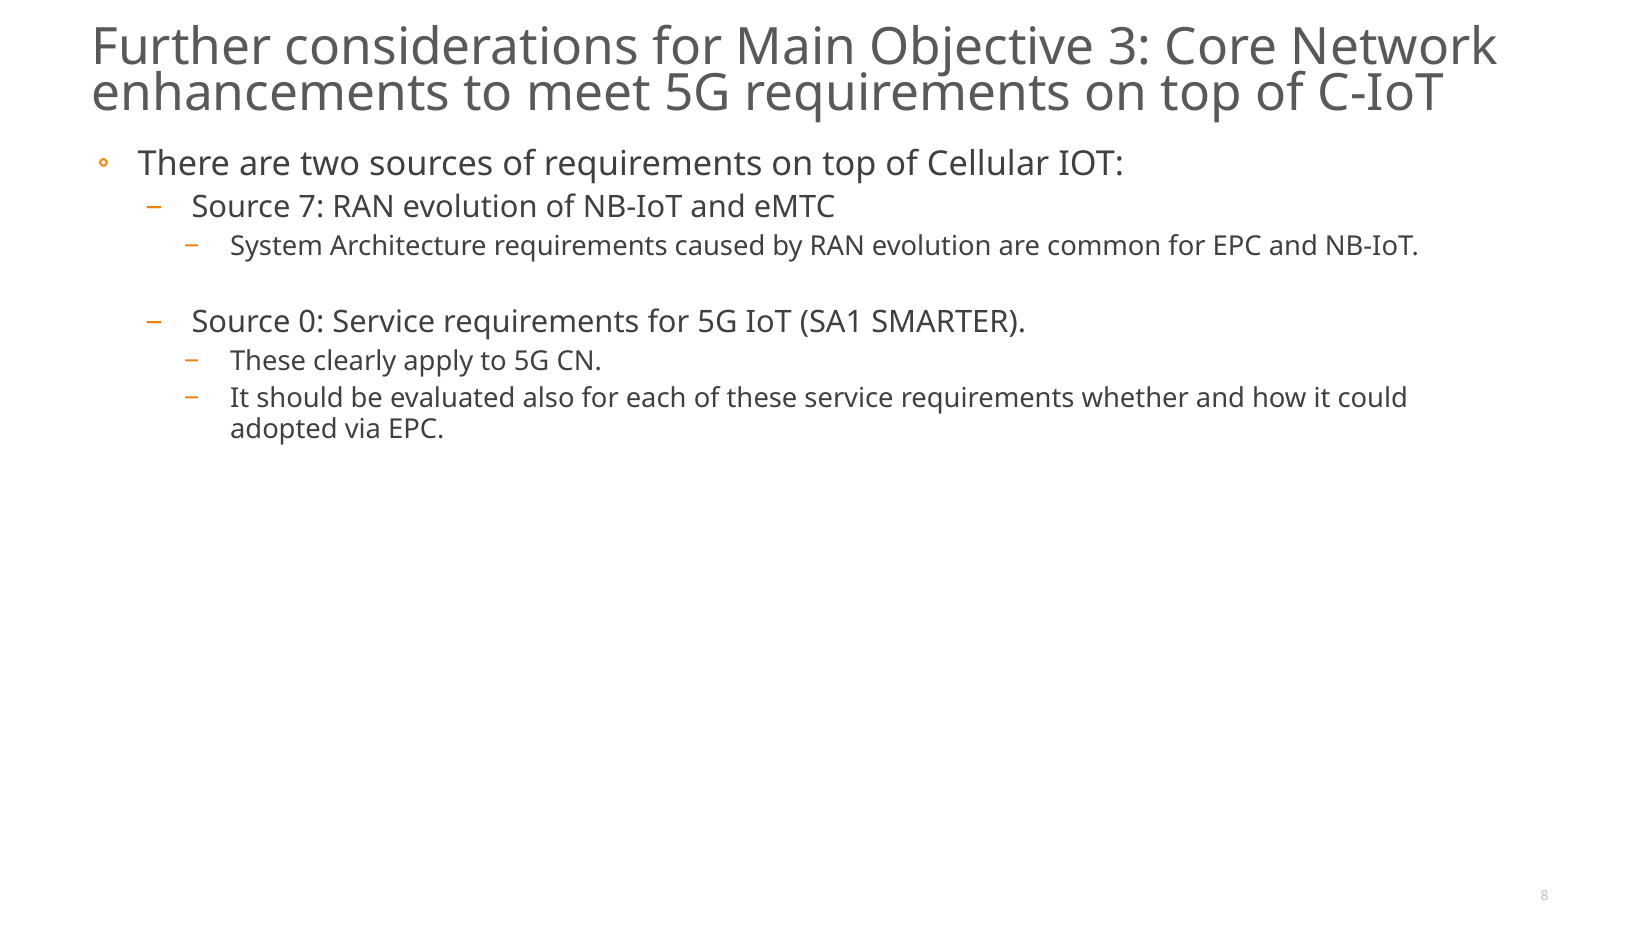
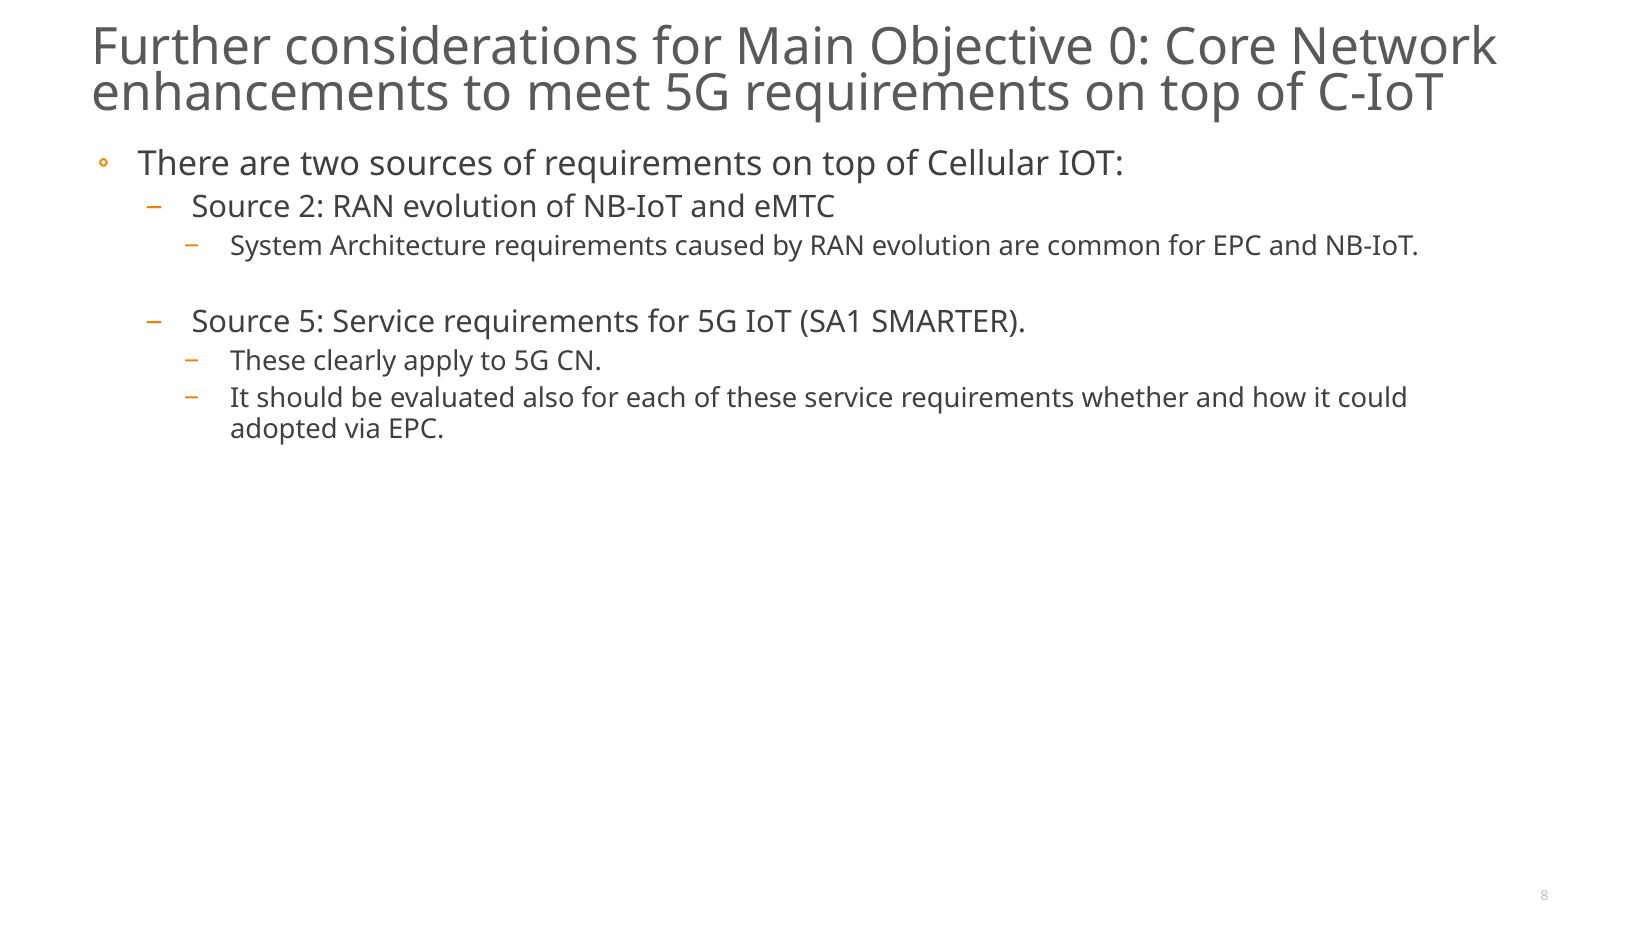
3: 3 -> 0 (1130, 48)
7: 7 -> 2 (311, 208)
0: 0 -> 5 (311, 322)
